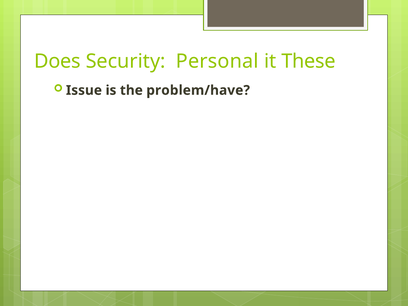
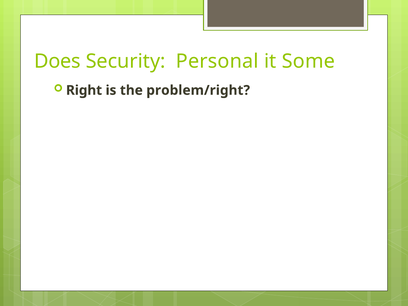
These: These -> Some (308, 61)
Issue: Issue -> Right (84, 90)
problem/have: problem/have -> problem/right (198, 90)
